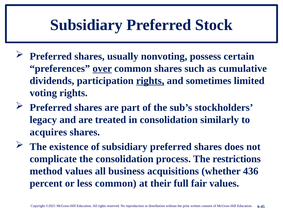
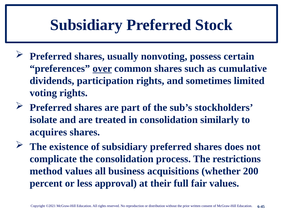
rights underline: present -> none (150, 81)
legacy: legacy -> isolate (43, 120)
436: 436 -> 200 (251, 171)
less common: common -> approval (116, 184)
